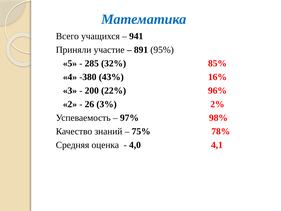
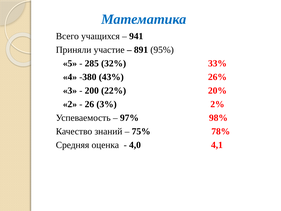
85%: 85% -> 33% (217, 63)
16%: 16% -> 26% (217, 77)
96%: 96% -> 20% (217, 91)
